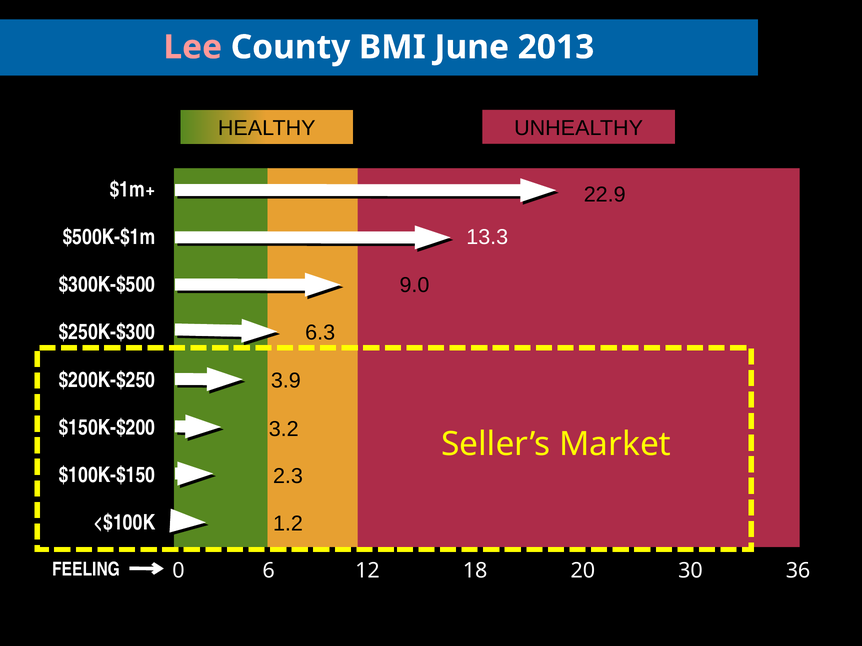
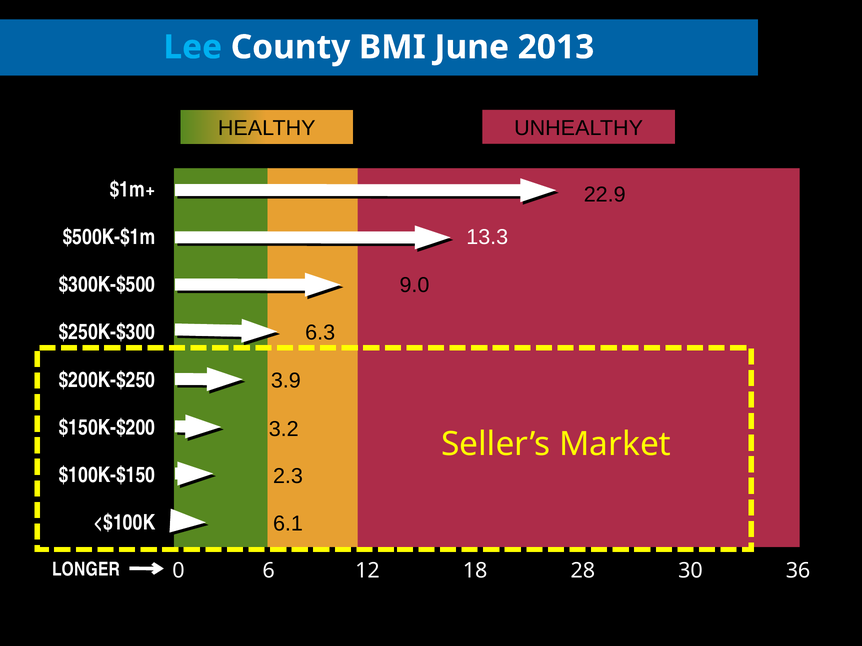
Lee colour: pink -> light blue (193, 47)
1.2: 1.2 -> 6.1 (288, 524)
FEELING: FEELING -> LONGER (86, 570)
20: 20 -> 28 (583, 571)
